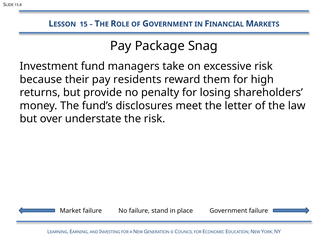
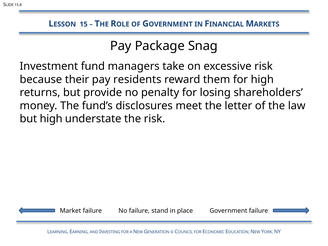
but over: over -> high (51, 119)
